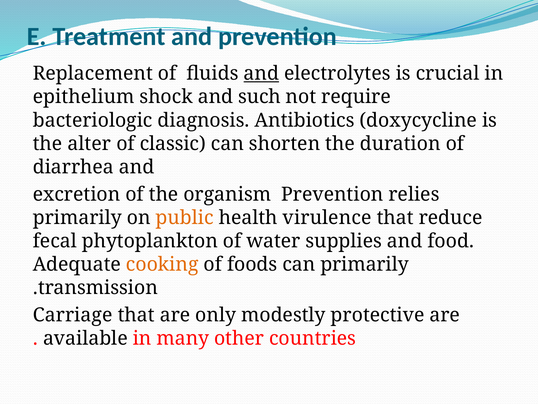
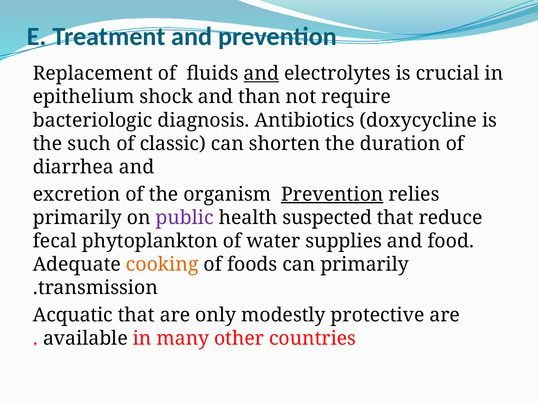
such: such -> than (259, 97)
alter: alter -> such (89, 143)
Prevention underline: none -> present (332, 194)
public colour: orange -> purple (185, 217)
virulence: virulence -> suspected (327, 217)
Carriage: Carriage -> Acquatic (73, 315)
